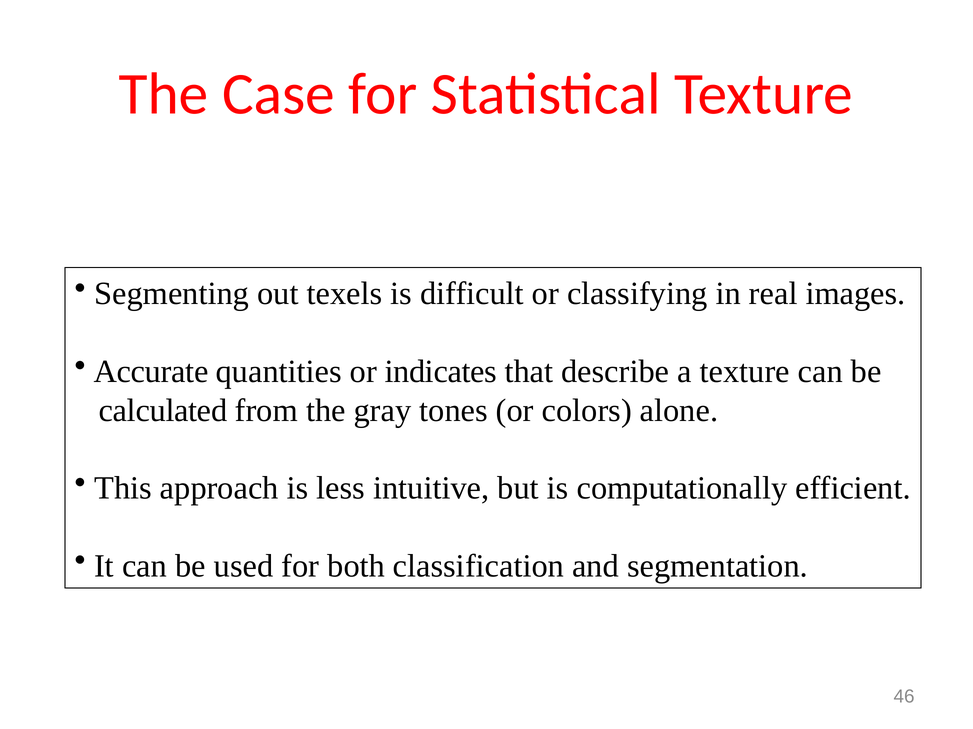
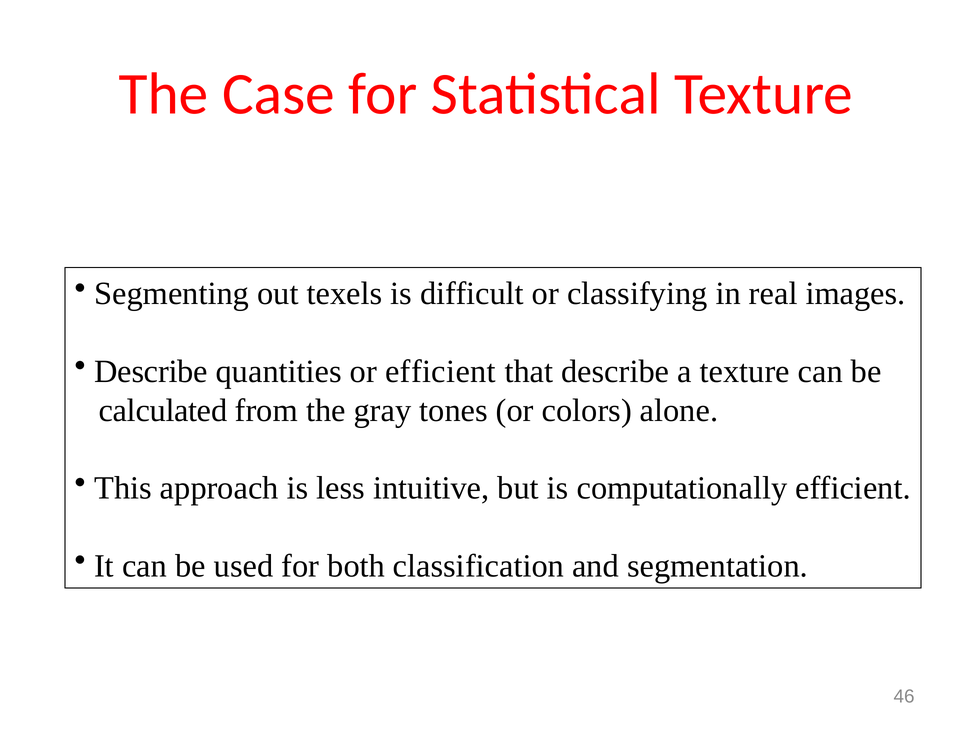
Accurate: Accurate -> Describe (151, 372)
or indicates: indicates -> efficient (440, 372)
